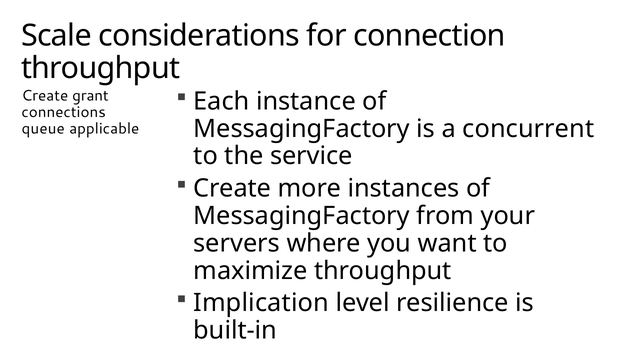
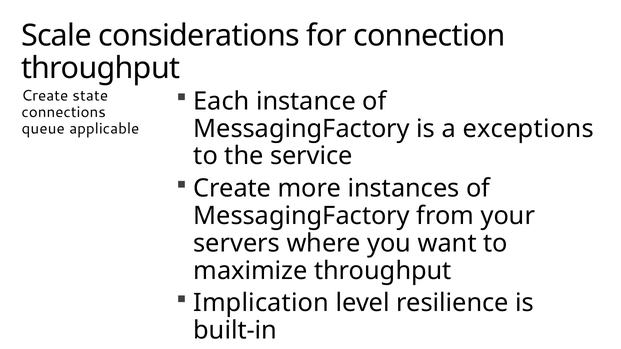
grant: grant -> state (90, 96)
concurrent: concurrent -> exceptions (528, 129)
